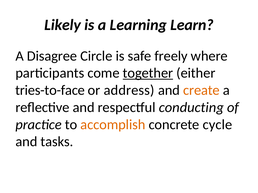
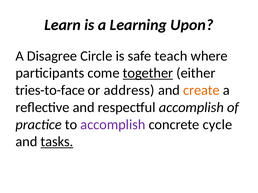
Likely: Likely -> Learn (63, 25)
Learn: Learn -> Upon (192, 25)
freely: freely -> teach (171, 56)
respectful conducting: conducting -> accomplish (191, 108)
accomplish colour: orange -> purple (113, 125)
tasks underline: none -> present (57, 142)
